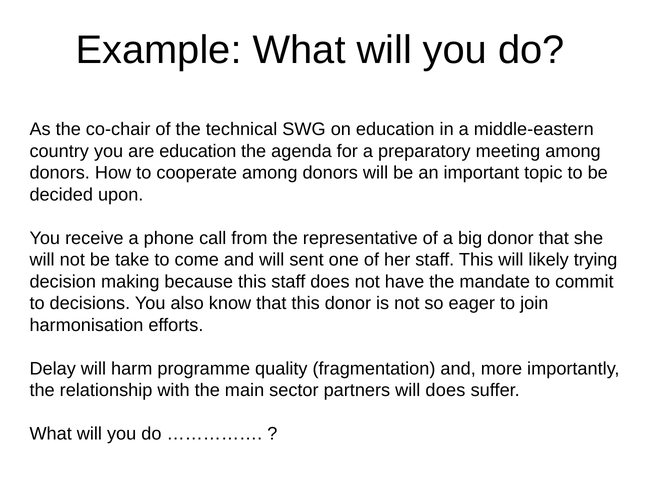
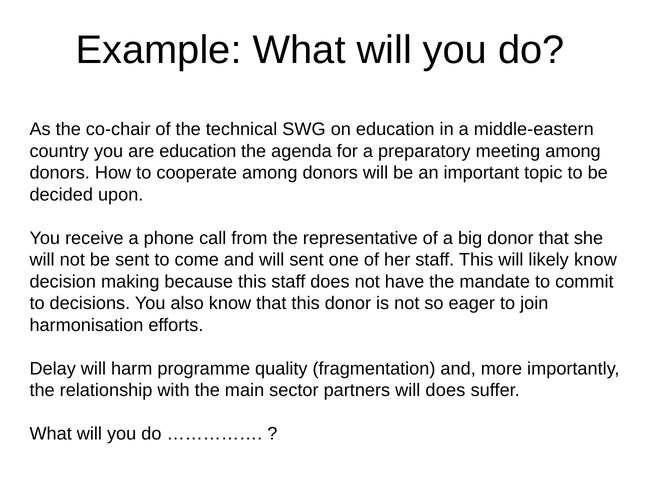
be take: take -> sent (132, 260)
likely trying: trying -> know (595, 260)
